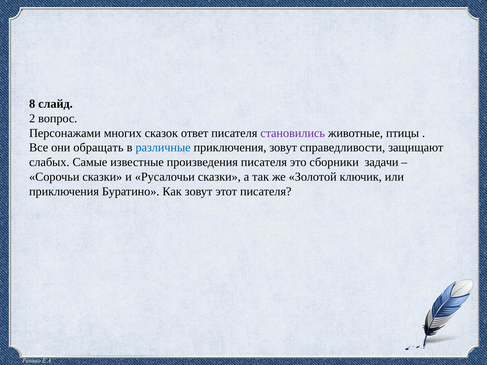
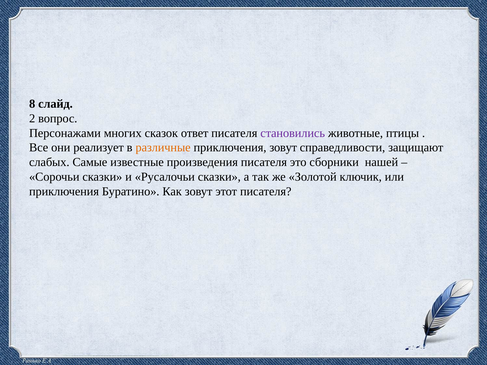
обращать: обращать -> реализует (99, 148)
различные colour: blue -> orange (163, 148)
задачи: задачи -> нашей (381, 162)
